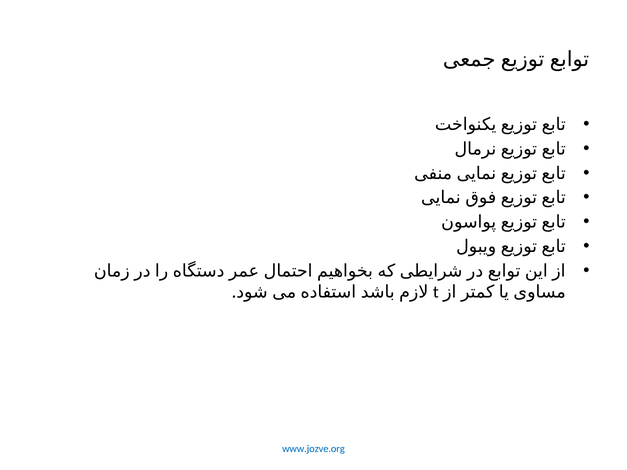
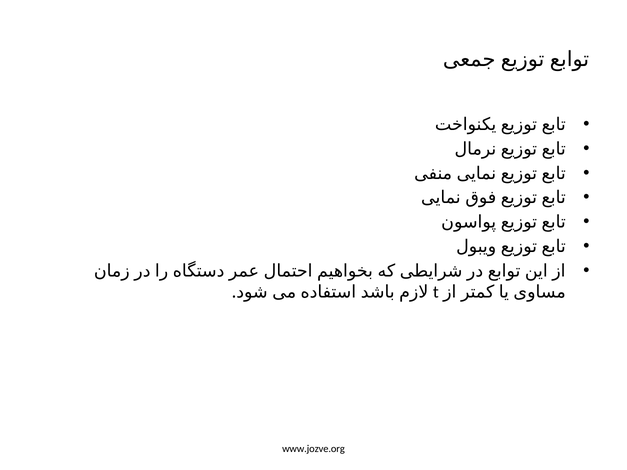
www.jozve.org colour: blue -> black (313, 449)
